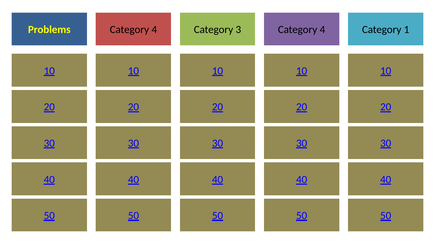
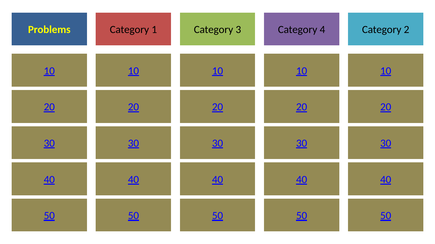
4: 4 -> 1 (154, 30)
1: 1 -> 2 (407, 30)
